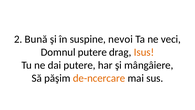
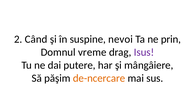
Bună: Bună -> Când (36, 39)
veci: veci -> prin (171, 39)
Domnul putere: putere -> vreme (92, 52)
Isus colour: orange -> purple (144, 52)
